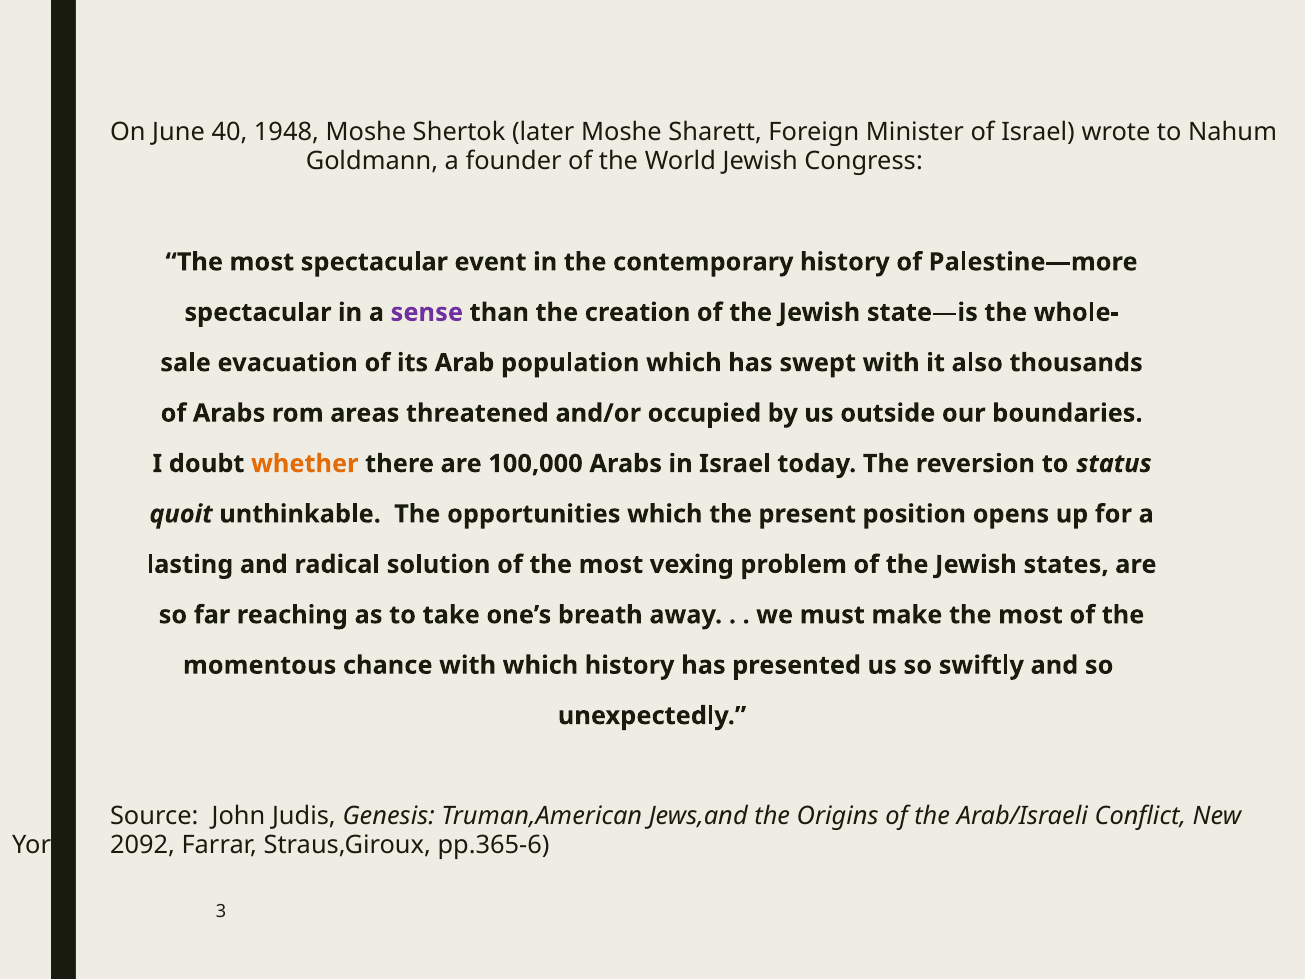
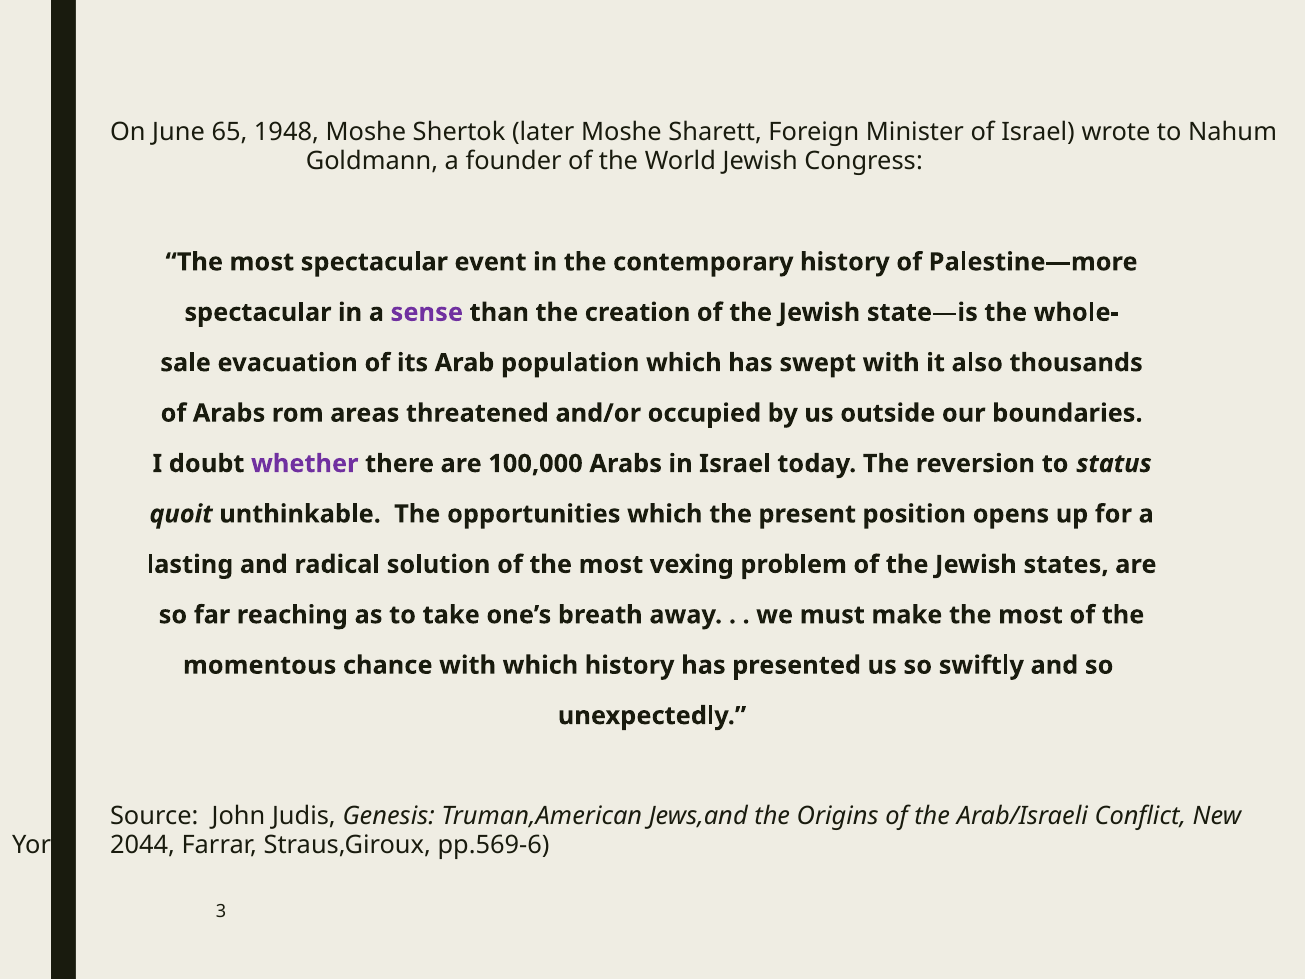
40: 40 -> 65 (229, 133)
whether colour: orange -> purple (305, 464)
2092: 2092 -> 2044 (142, 845)
pp.365-6: pp.365-6 -> pp.569-6 (494, 845)
